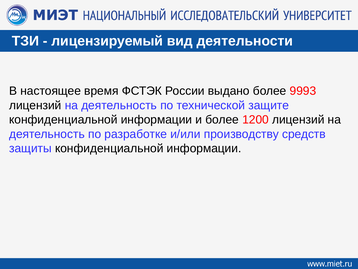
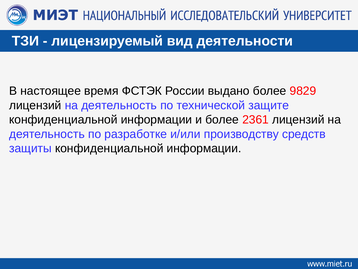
9993: 9993 -> 9829 (303, 91)
1200: 1200 -> 2361 (256, 119)
